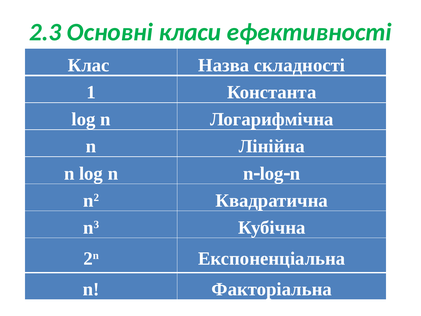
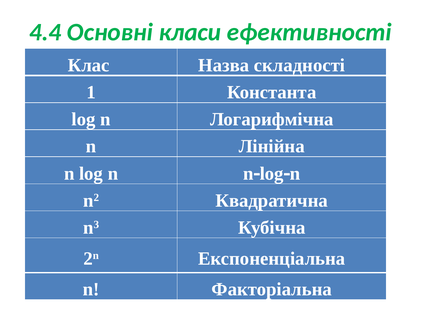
2.3: 2.3 -> 4.4 (45, 32)
